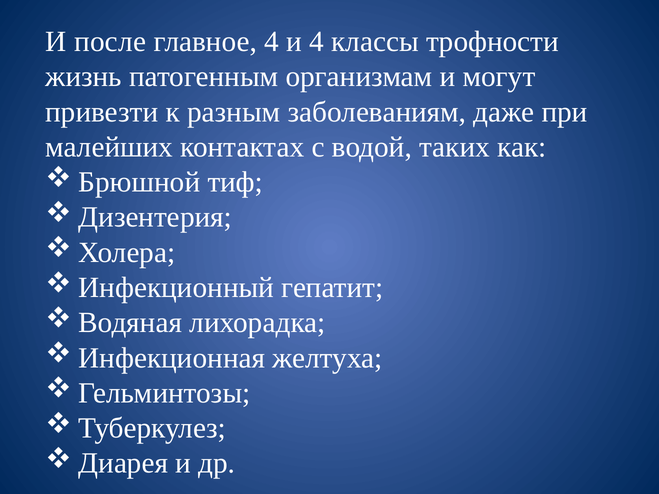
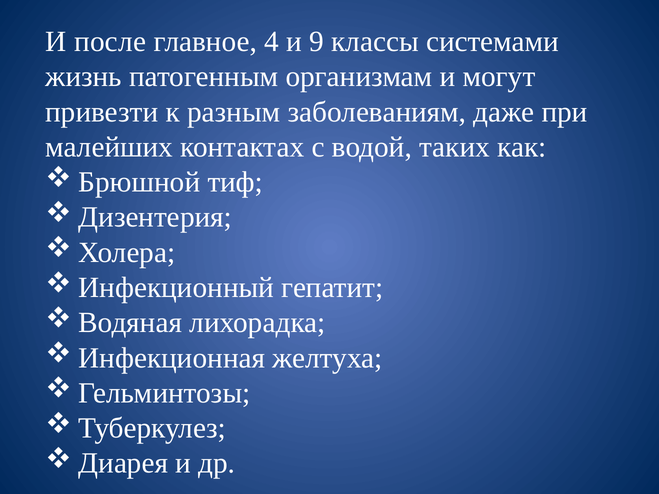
и 4: 4 -> 9 (317, 42)
трофности: трофности -> системами (493, 42)
